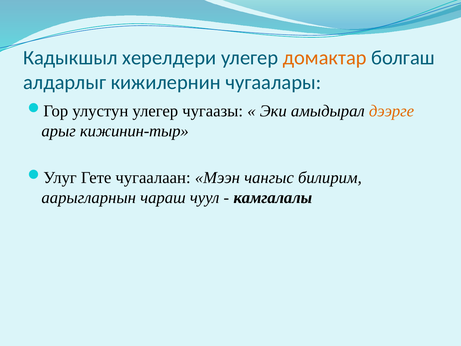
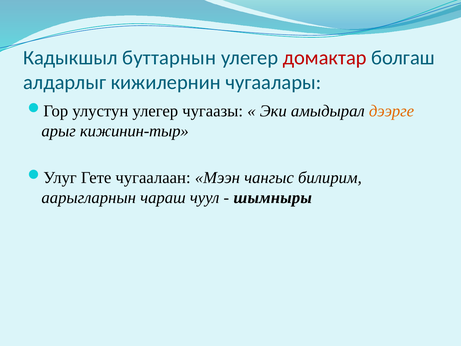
херелдери: херелдери -> буттарнын (169, 58)
домактар colour: orange -> red (325, 58)
камгалалы: камгалалы -> шымныры (273, 197)
